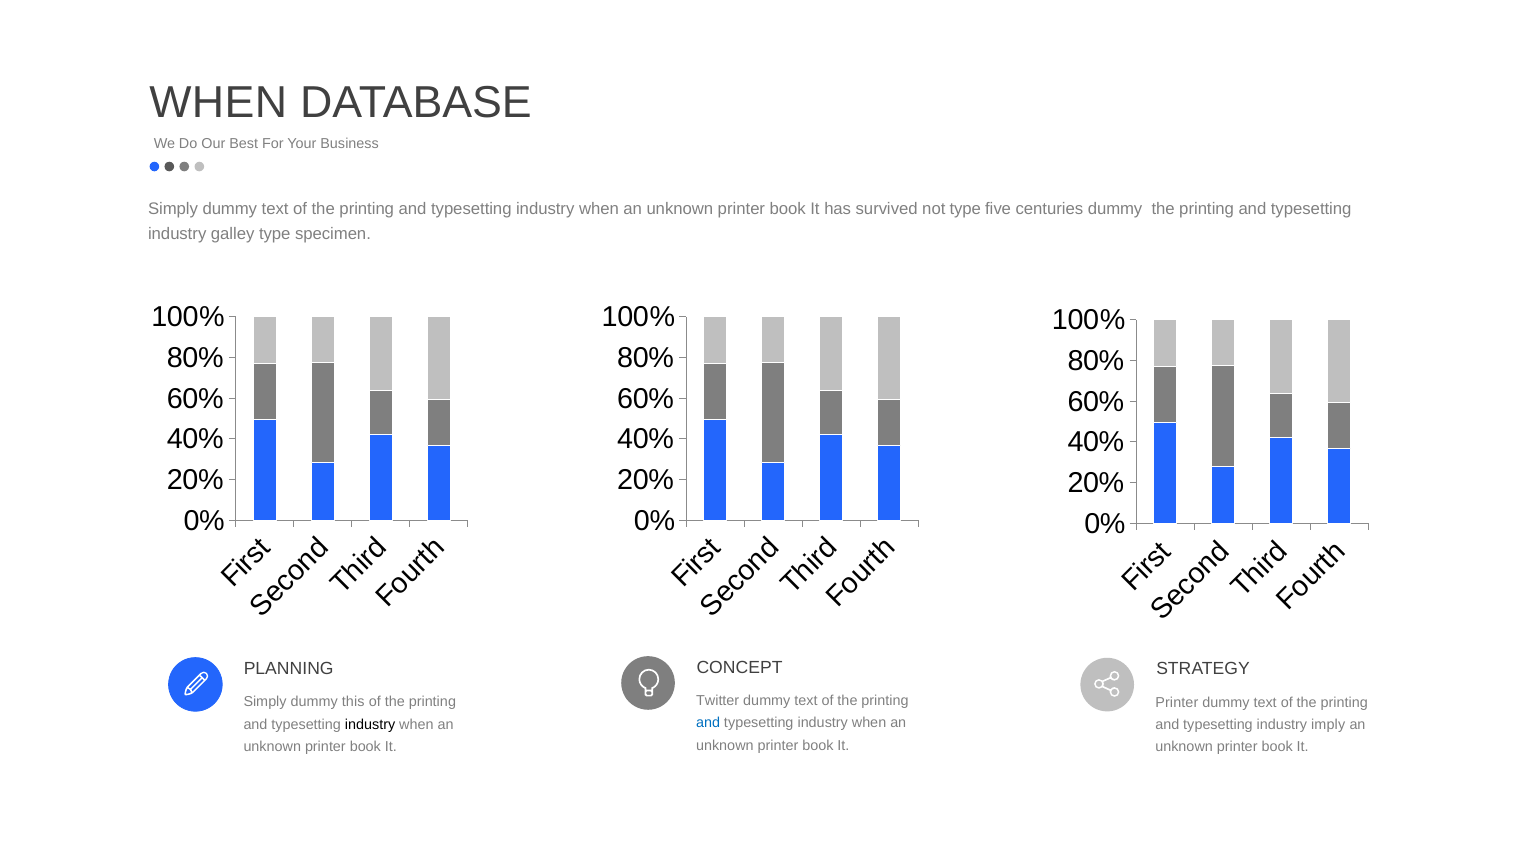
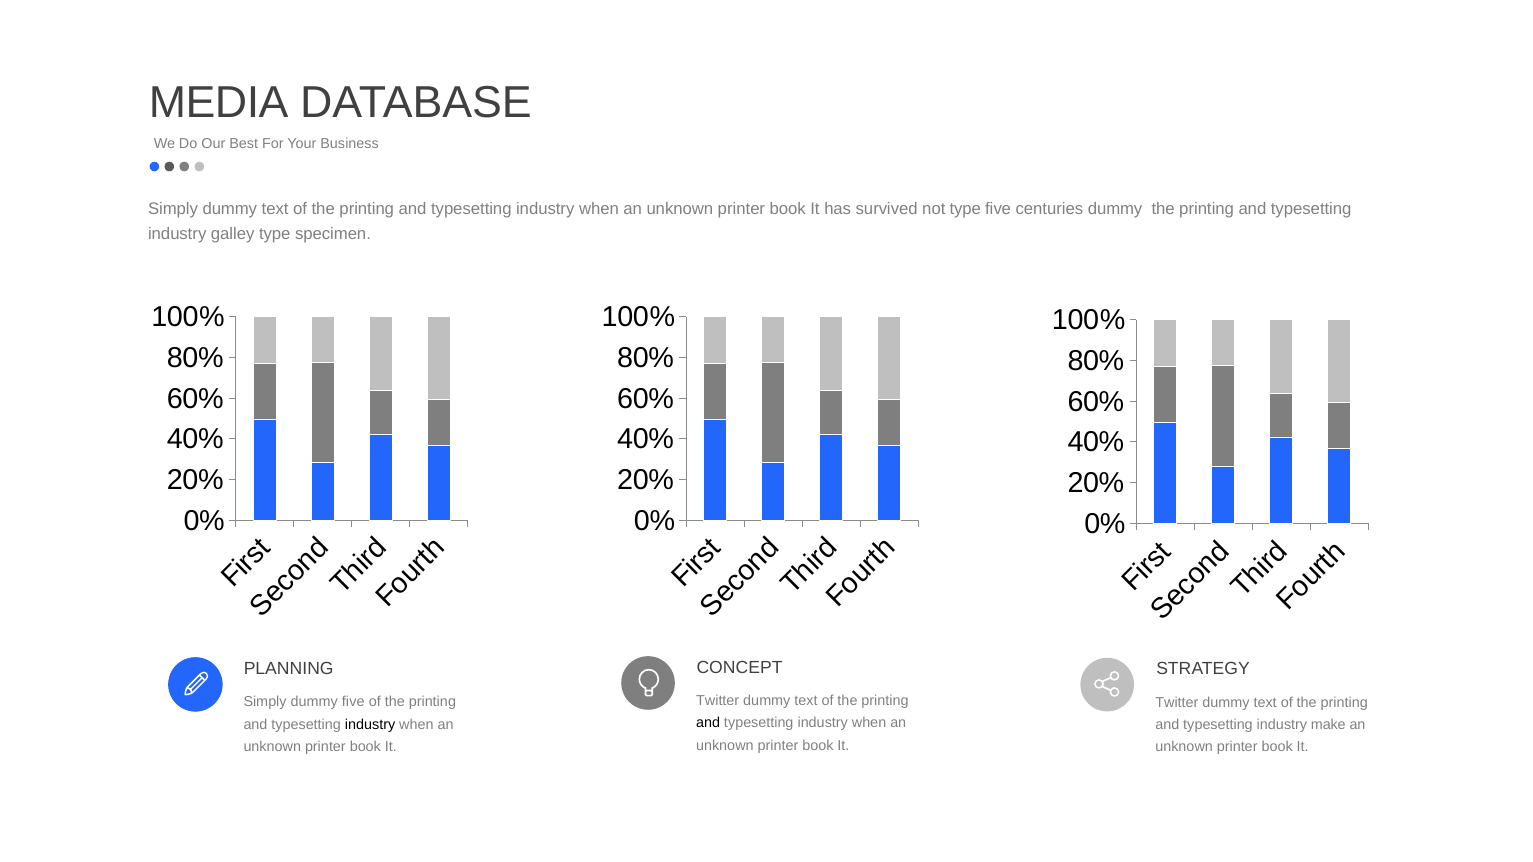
WHEN: WHEN -> MEDIA (219, 103)
dummy this: this -> five (353, 702)
Printer: Printer -> Twitter (1177, 703)
and colour: blue -> black (708, 723)
imply: imply -> make (1328, 725)
